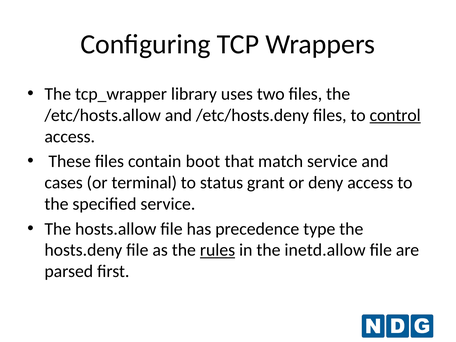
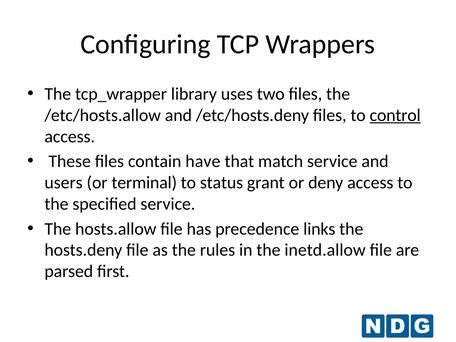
boot: boot -> have (203, 161)
cases: cases -> users (64, 183)
type: type -> links (319, 229)
rules underline: present -> none (217, 250)
